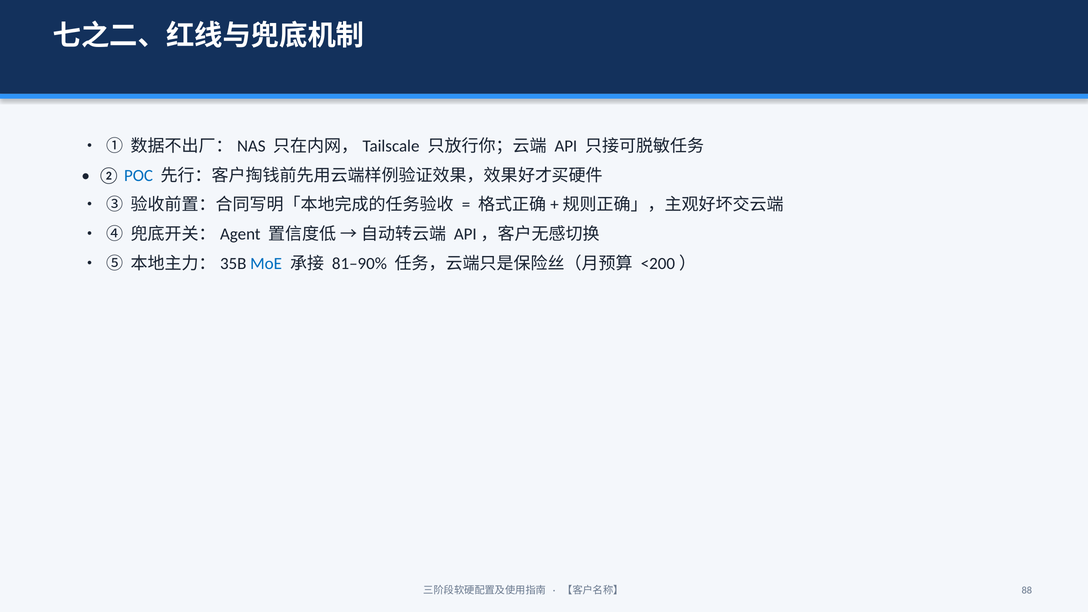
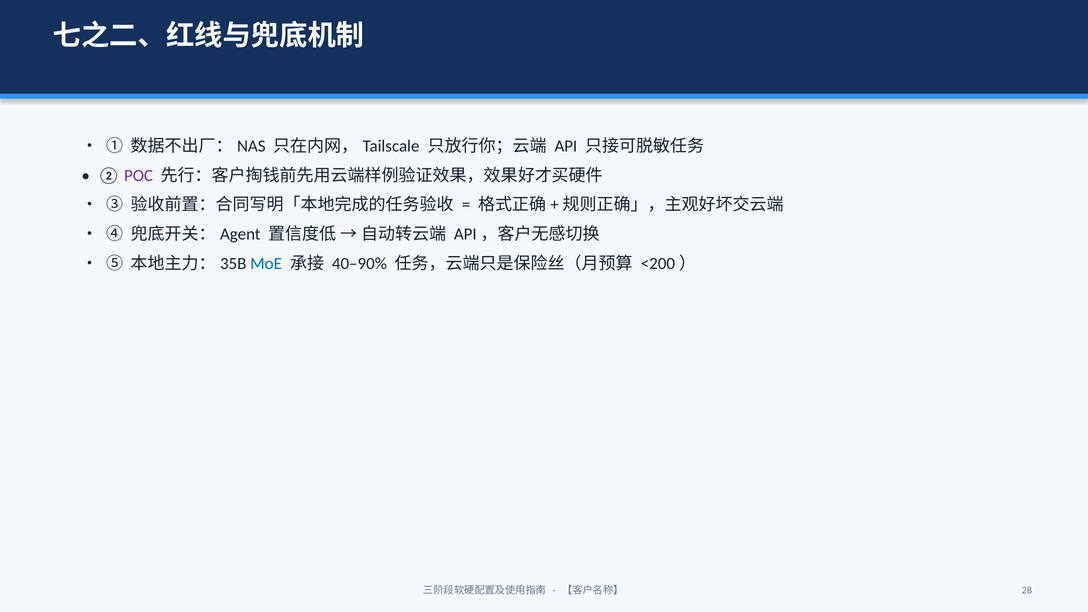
POC colour: blue -> purple (139, 175)
81–90%: 81–90% -> 40–90% (359, 264)
88: 88 -> 28 (1027, 590)
